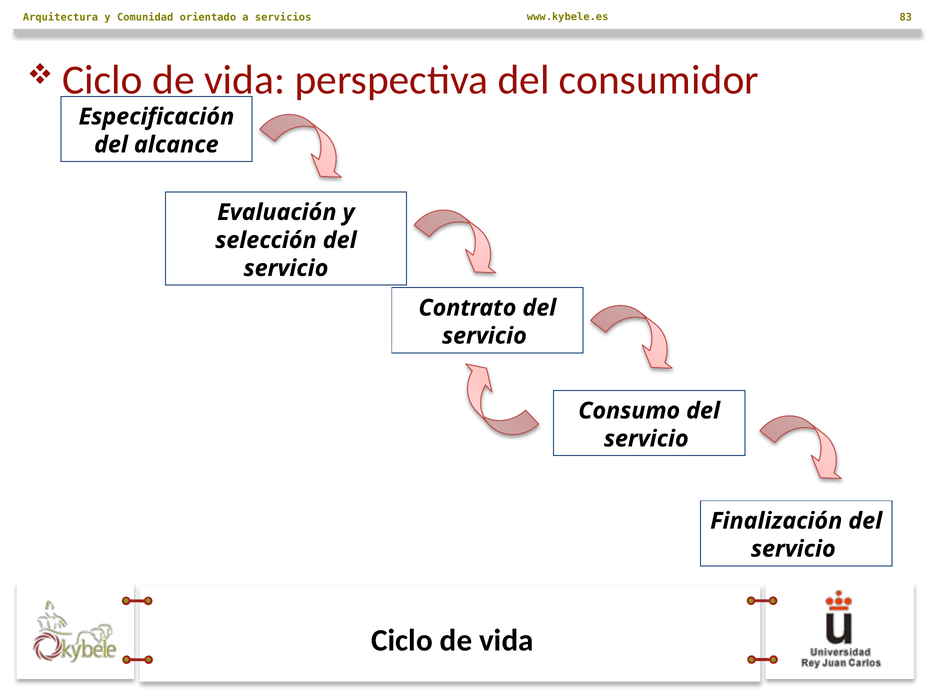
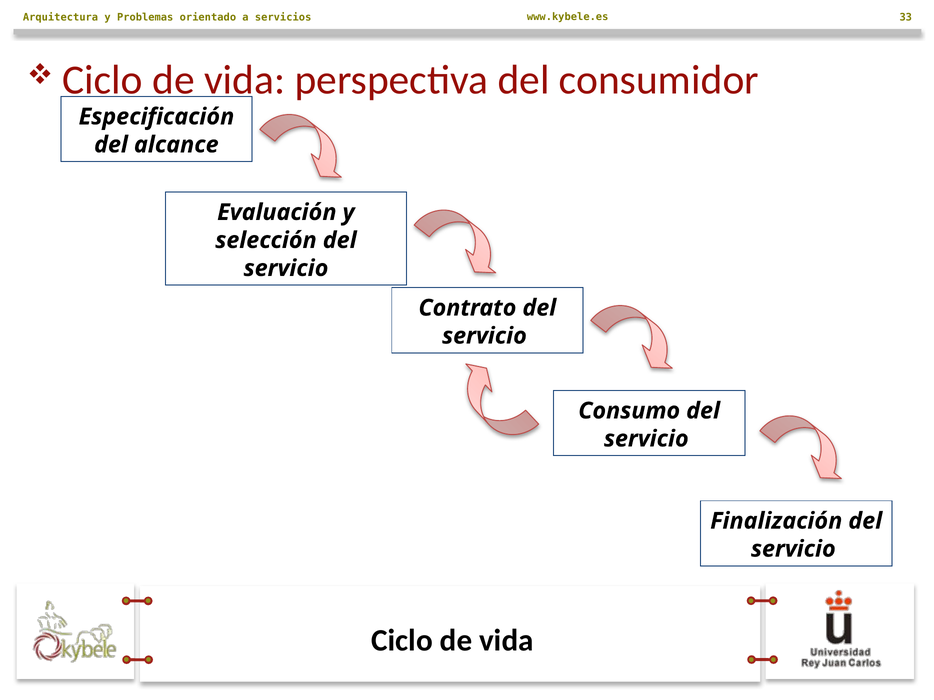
Comunidad: Comunidad -> Problemas (145, 17)
83: 83 -> 33 (906, 17)
